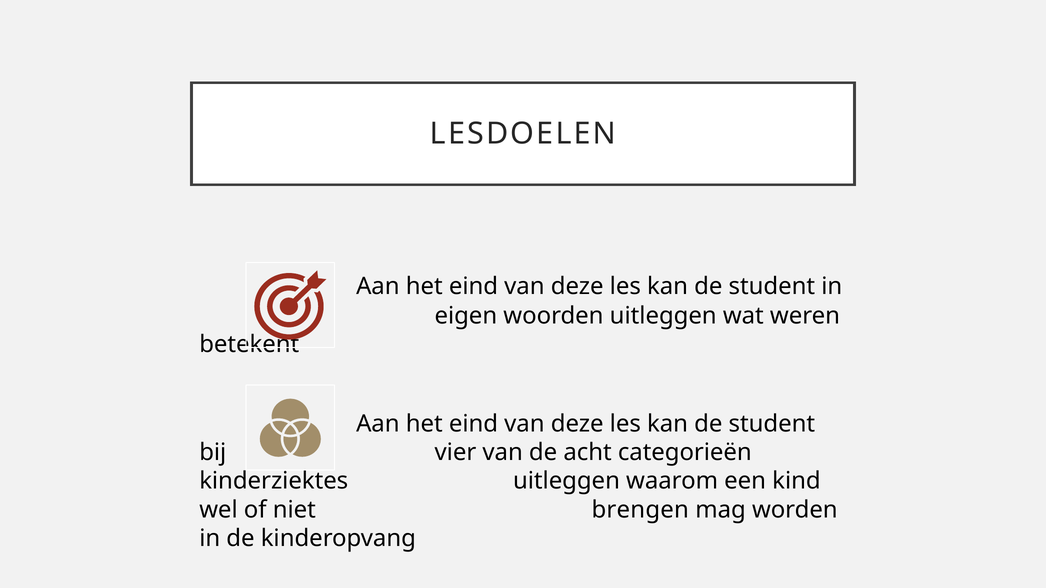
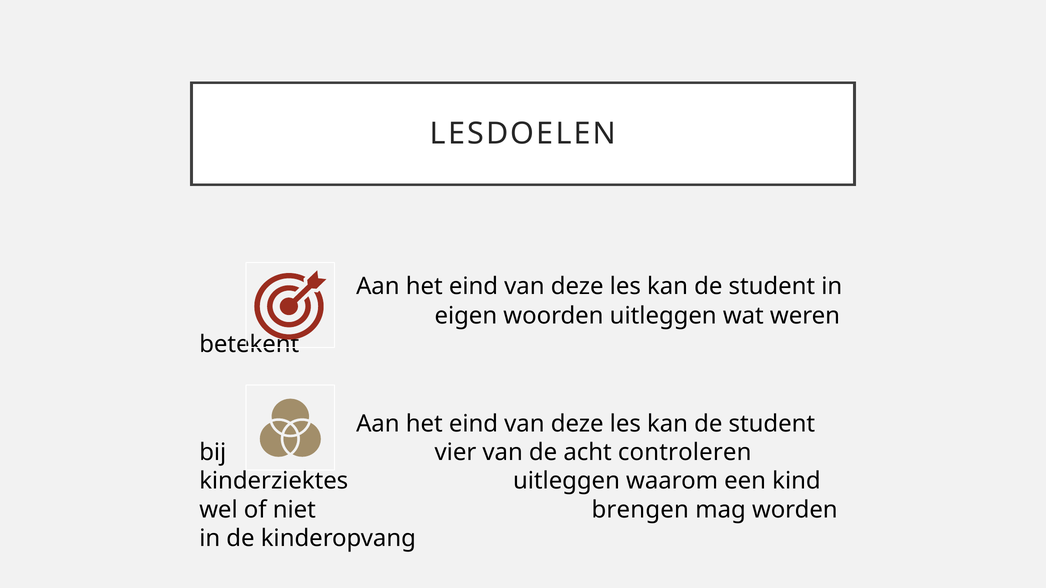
categorieën: categorieën -> controleren (685, 453)
